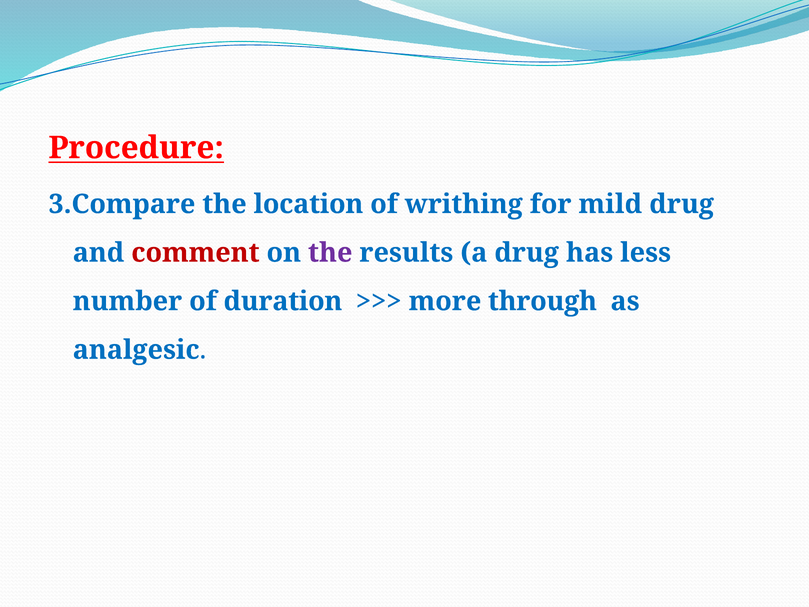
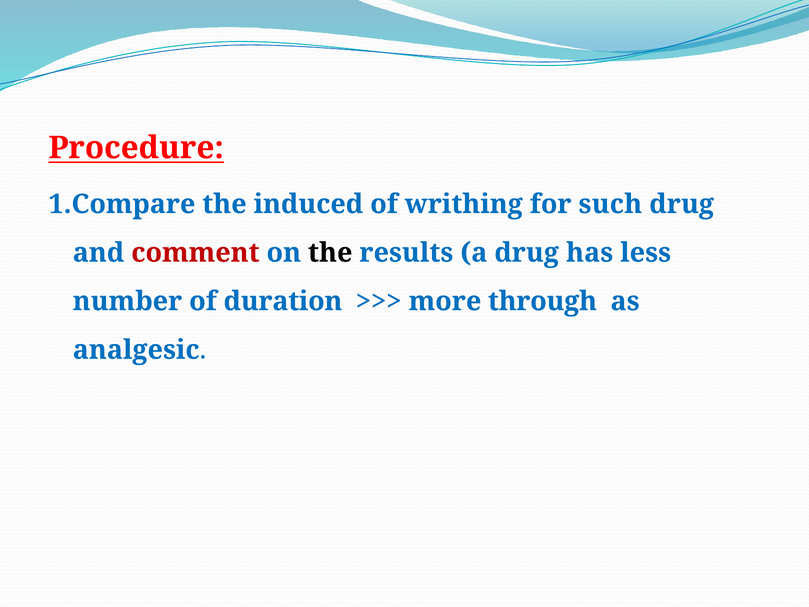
3.Compare: 3.Compare -> 1.Compare (122, 204)
location: location -> induced (308, 204)
mild: mild -> such (610, 204)
the colour: purple -> black (330, 253)
